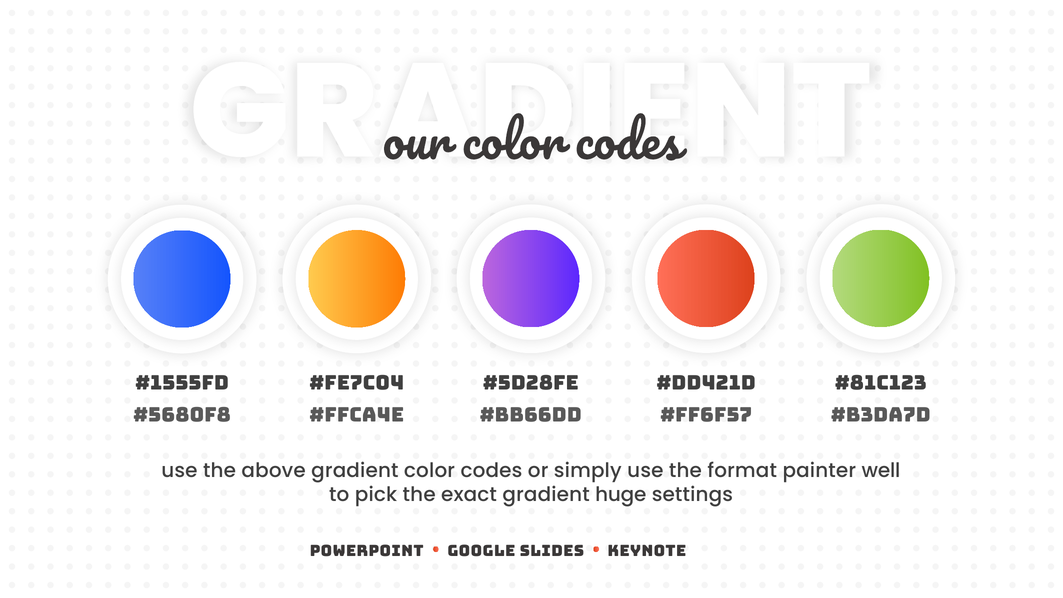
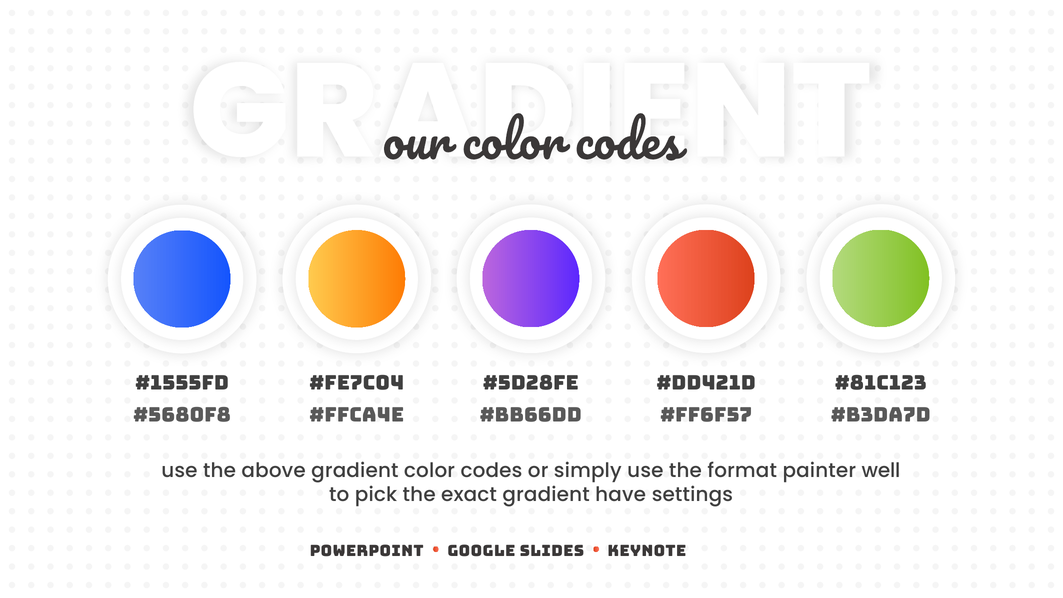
huge: huge -> have (621, 494)
